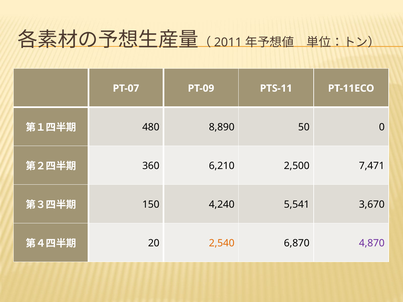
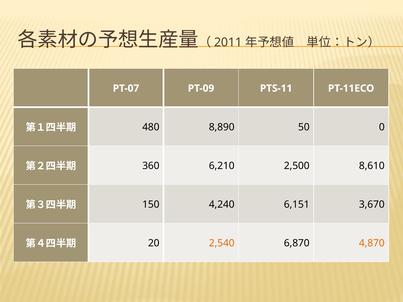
7,471: 7,471 -> 8,610 (372, 166)
5,541: 5,541 -> 6,151 (297, 205)
4,870 colour: purple -> orange (372, 243)
